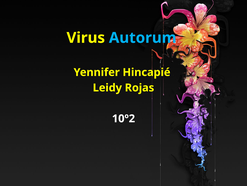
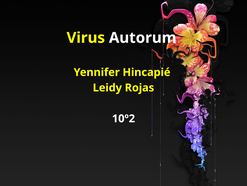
Autorum colour: light blue -> white (143, 38)
